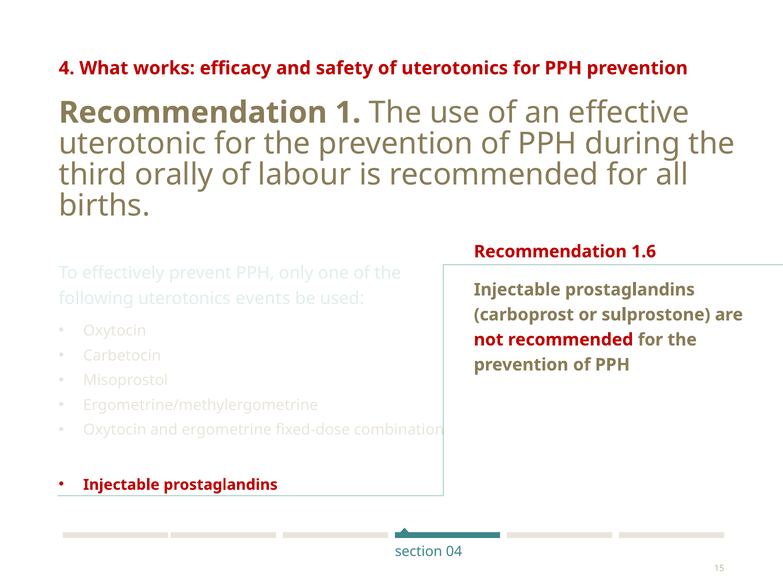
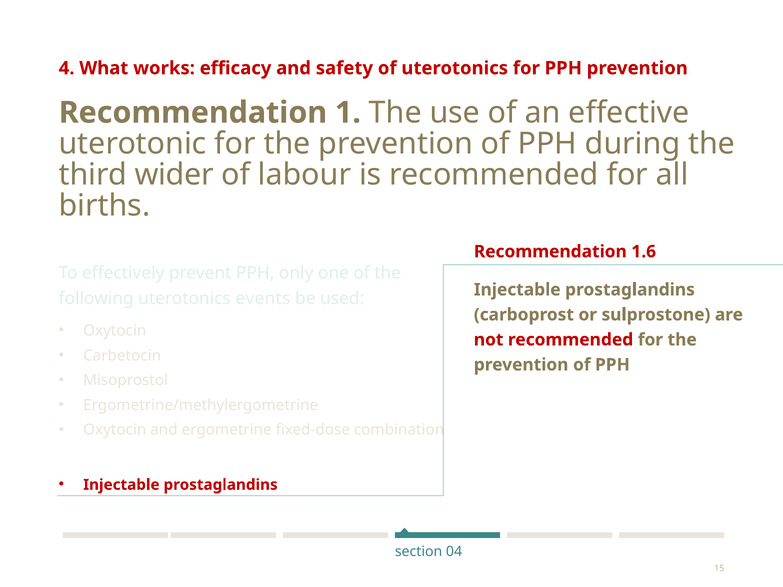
orally: orally -> wider (174, 175)
